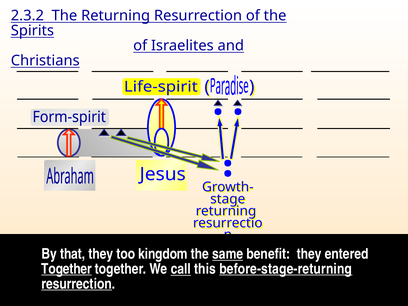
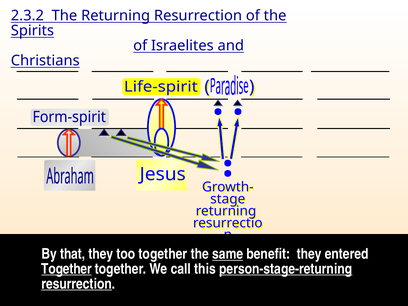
too kingdom: kingdom -> together (163, 254)
call underline: present -> none (181, 269)
before-stage-returning: before-stage-returning -> person-stage-returning (286, 269)
